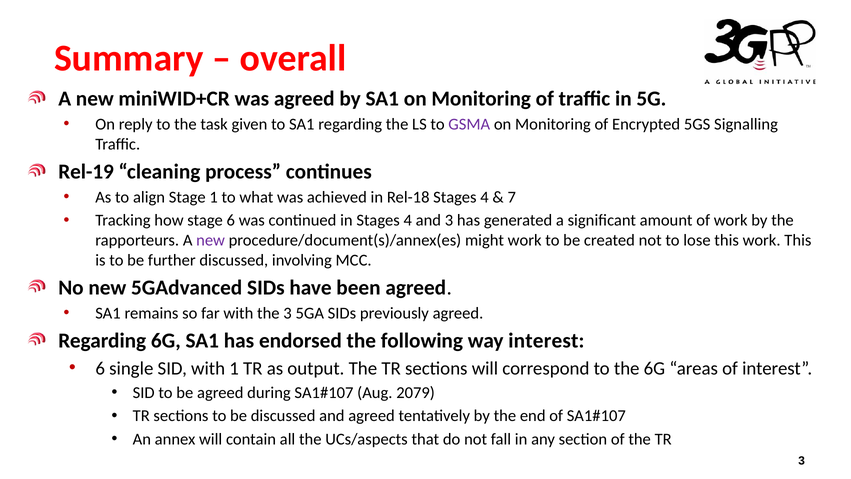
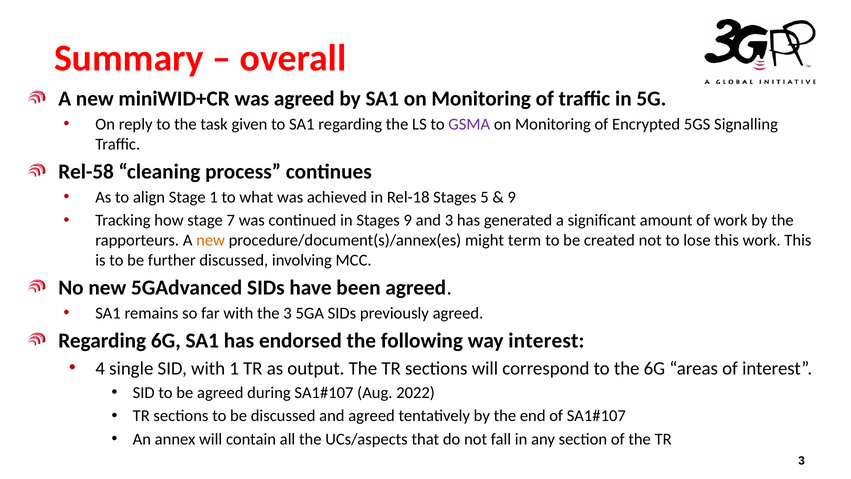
Rel-19: Rel-19 -> Rel-58 (86, 171)
Rel-18 Stages 4: 4 -> 5 (484, 197)
7: 7 -> 9 (512, 197)
stage 6: 6 -> 7 (231, 220)
in Stages 4: 4 -> 9 (408, 220)
new colour: purple -> orange (211, 240)
might work: work -> term (525, 240)
6: 6 -> 4 (100, 368)
2079: 2079 -> 2022 (416, 392)
